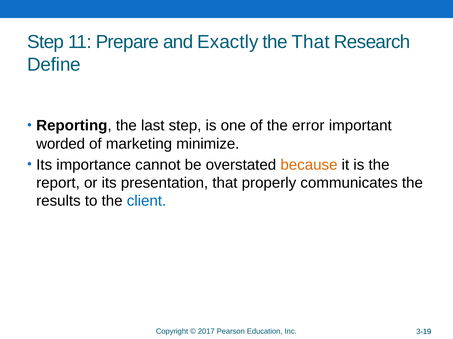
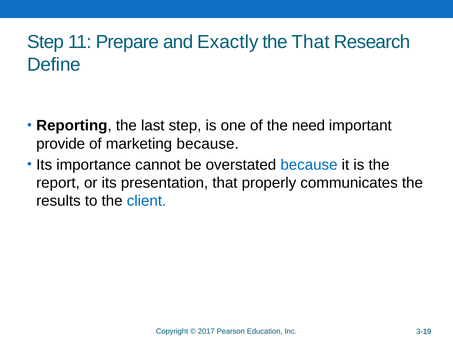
error: error -> need (308, 126)
worded: worded -> provide (61, 144)
marketing minimize: minimize -> because (208, 144)
because colour: orange -> blue (309, 165)
